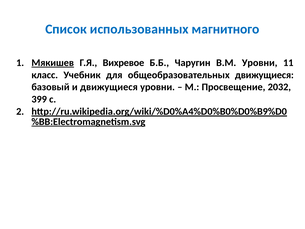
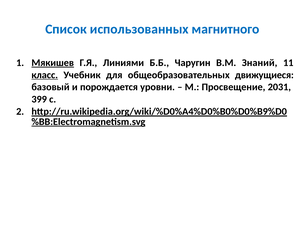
Вихревое: Вихревое -> Линиями (123, 63)
В.М Уровни: Уровни -> Знаний (260, 63)
класс underline: none -> present (45, 75)
и движущиеся: движущиеся -> порождается (109, 87)
2032: 2032 -> 2031 (279, 87)
